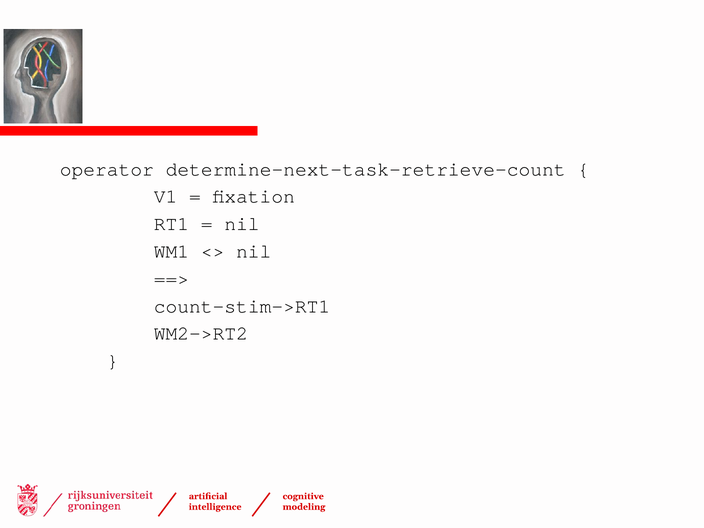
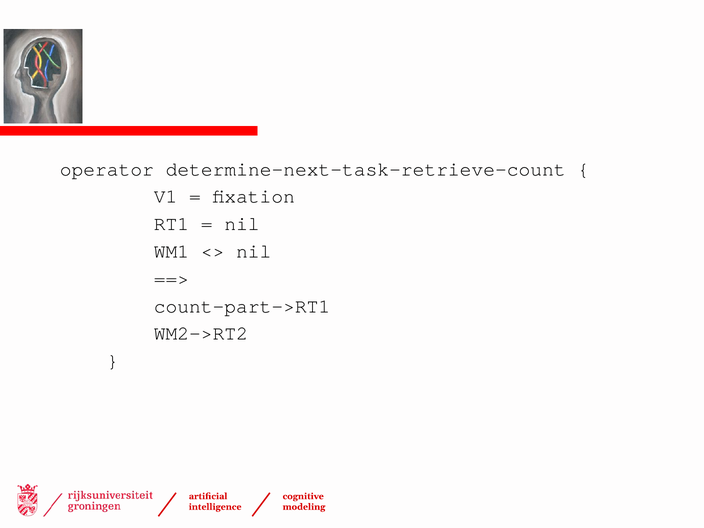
count-stim->RT1: count-stim->RT1 -> count-part->RT1 (242, 306)
